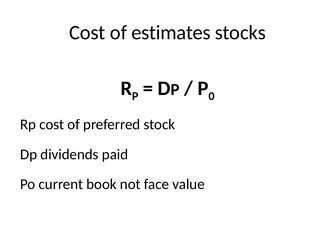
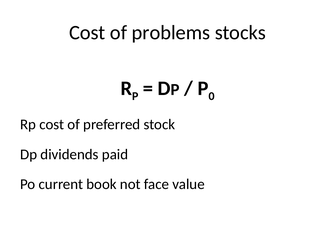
estimates: estimates -> problems (171, 32)
